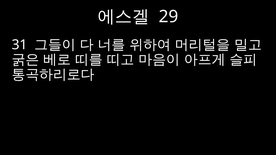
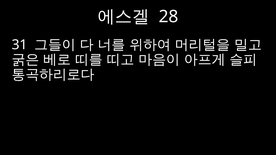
29: 29 -> 28 (169, 17)
